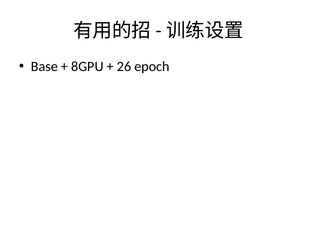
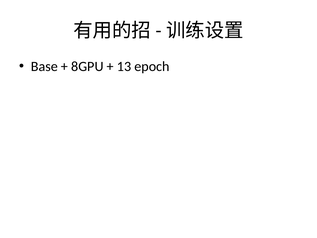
26: 26 -> 13 (124, 67)
